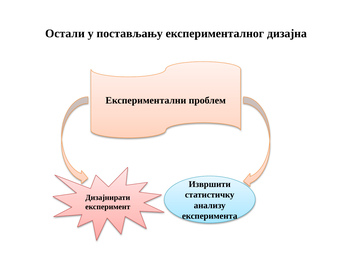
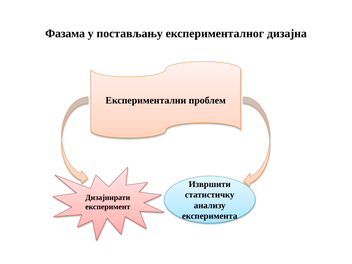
Остали: Остали -> Фазама (65, 33)
